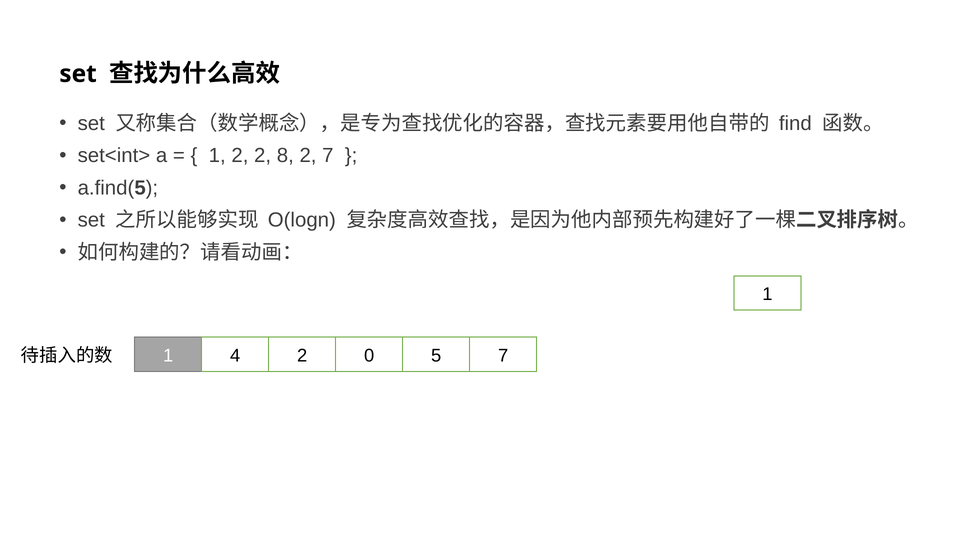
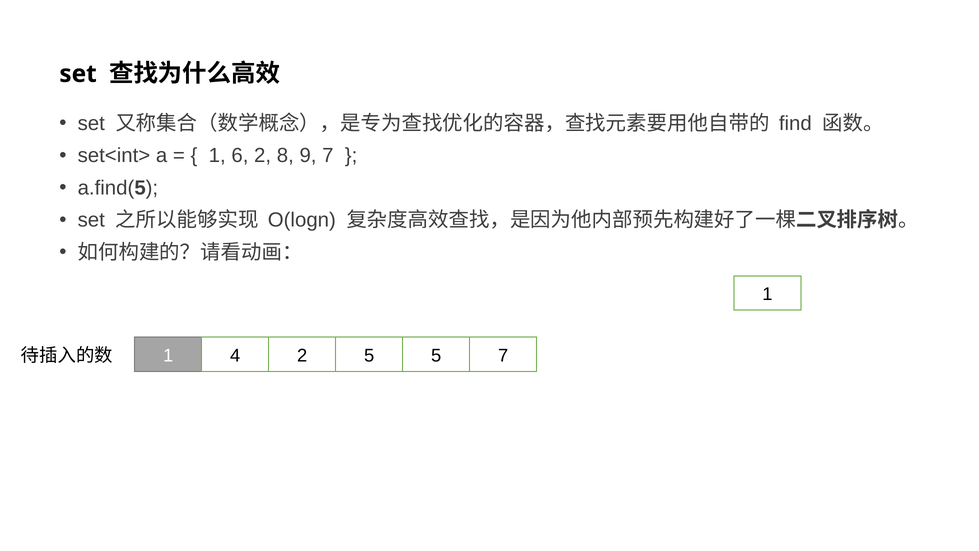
1 2: 2 -> 6 (240, 156)
8 2: 2 -> 9 (308, 156)
2 0: 0 -> 5 (369, 355)
